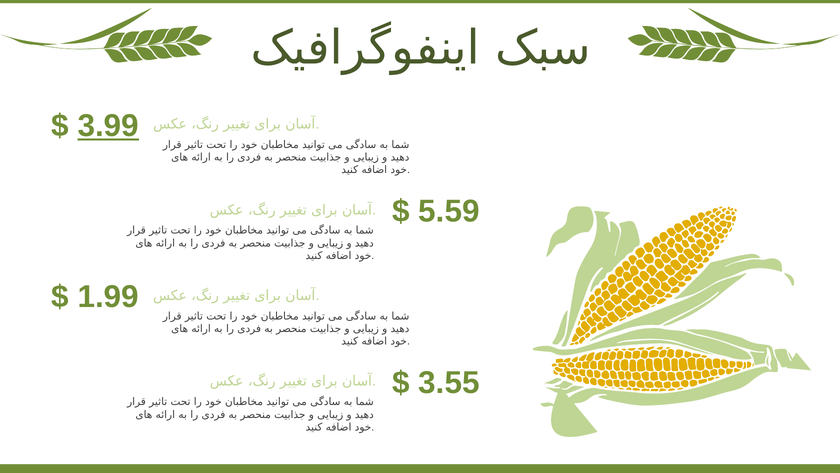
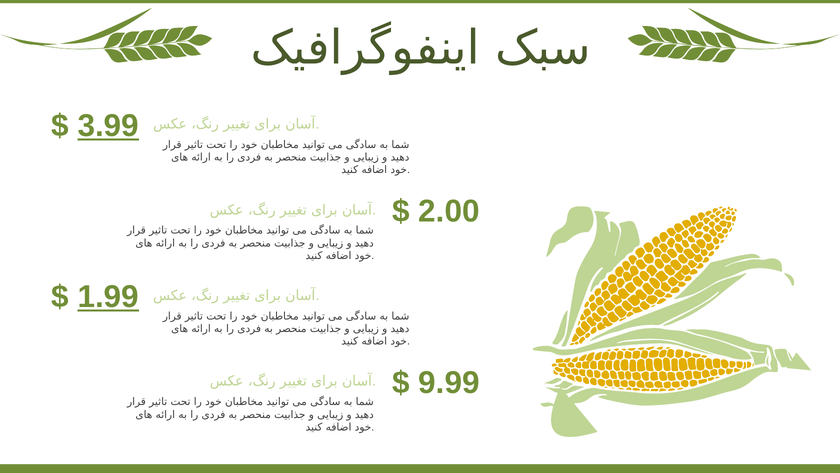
5.59: 5.59 -> 2.00 (449, 211)
1.99 underline: none -> present (108, 297)
3.55: 3.55 -> 9.99 (449, 382)
